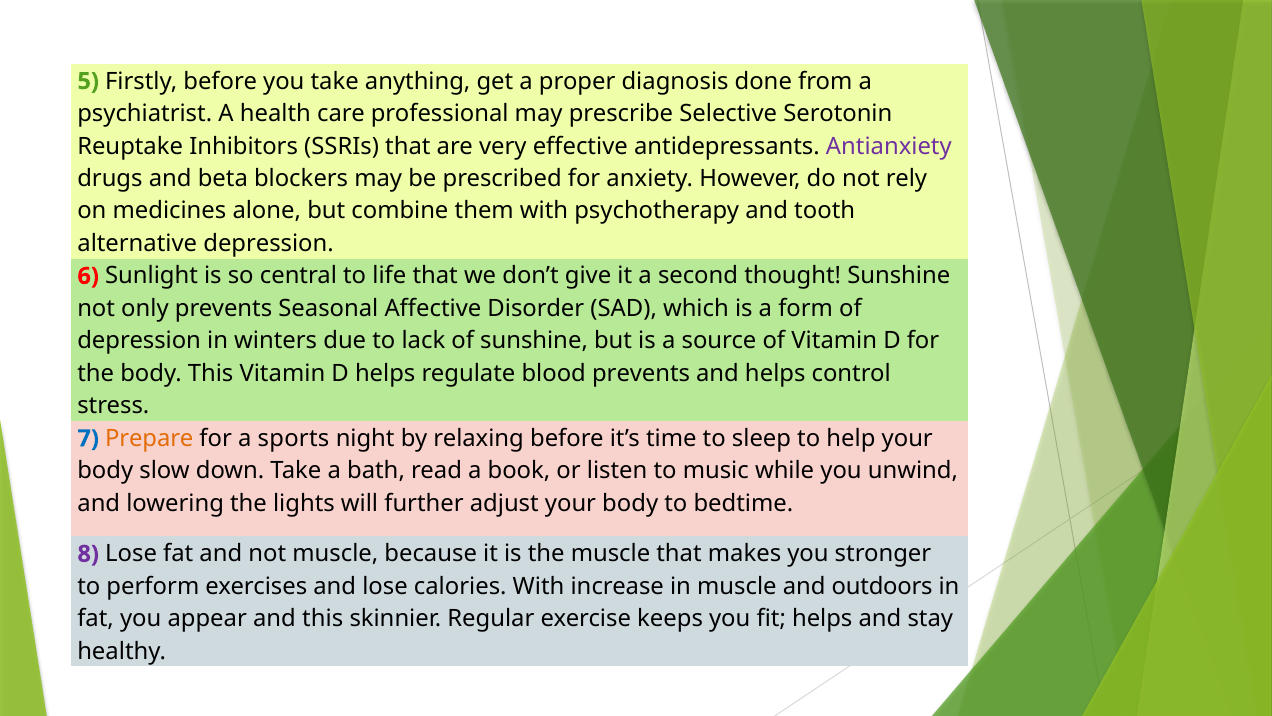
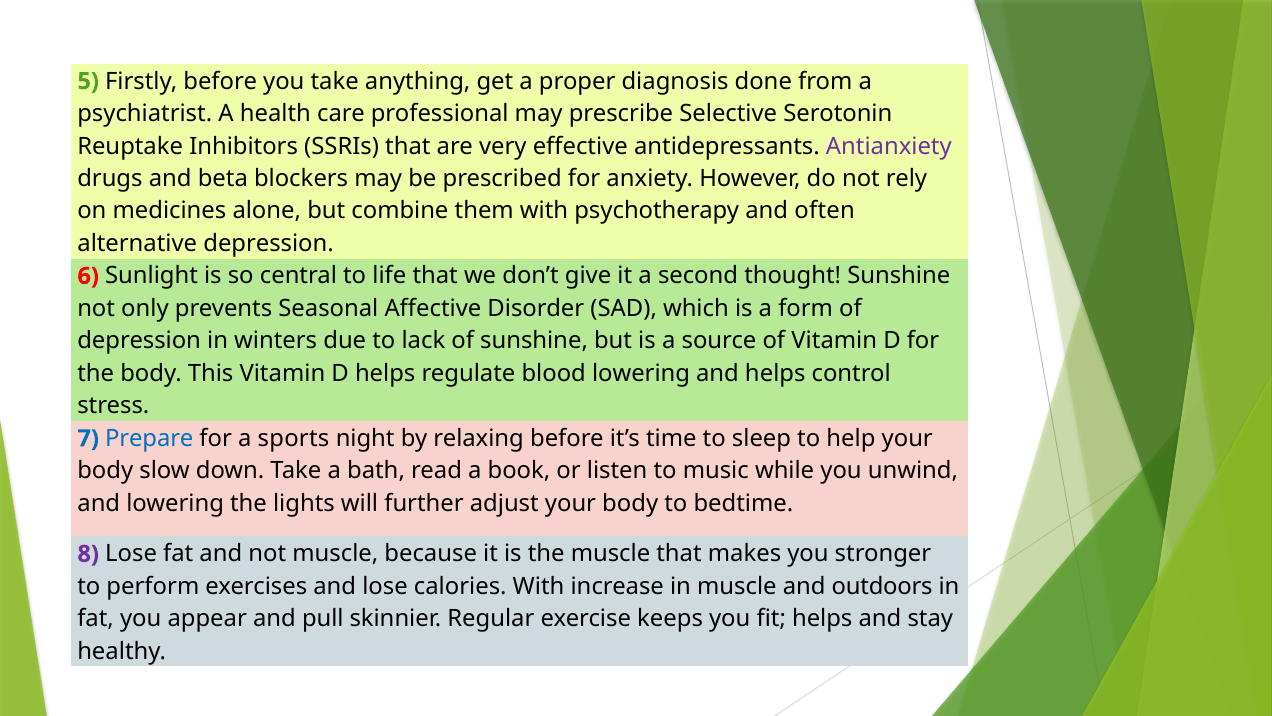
tooth: tooth -> often (825, 211)
blood prevents: prevents -> lowering (641, 373)
Prepare colour: orange -> blue (149, 438)
and this: this -> pull (323, 619)
